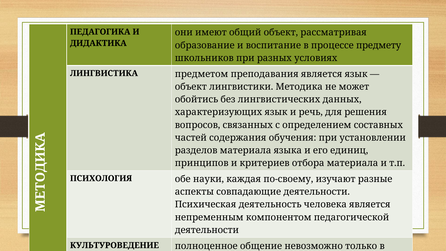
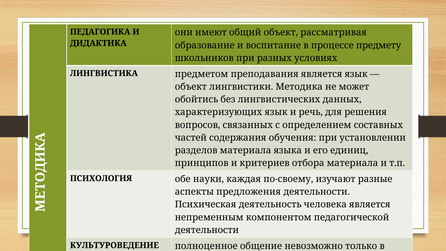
совпадающие: совпадающие -> предложения (249, 192)
